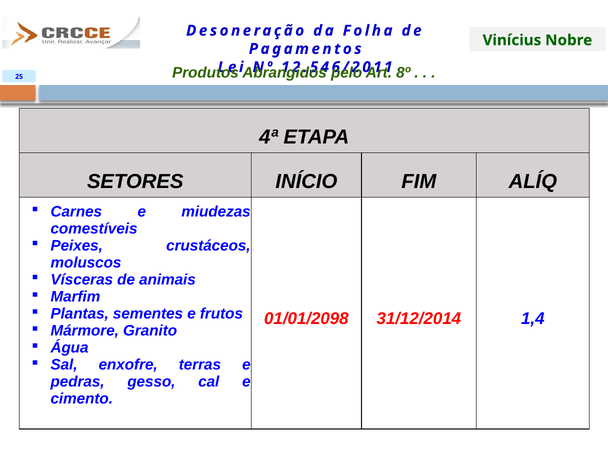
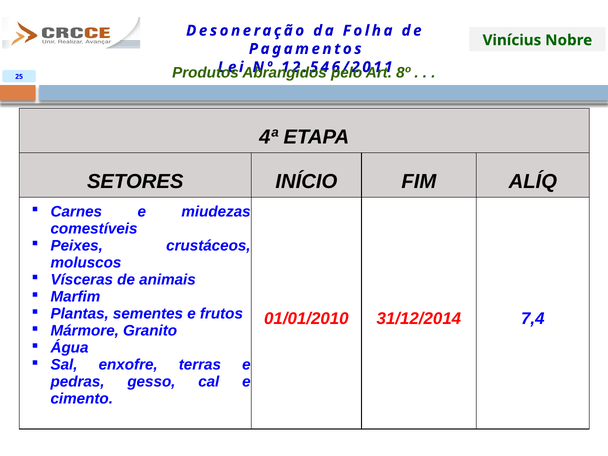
01/01/2098: 01/01/2098 -> 01/01/2010 (306, 318)
1,4: 1,4 -> 7,4 (533, 318)
